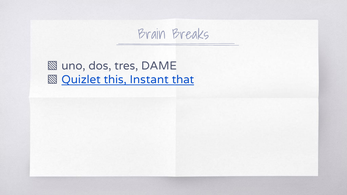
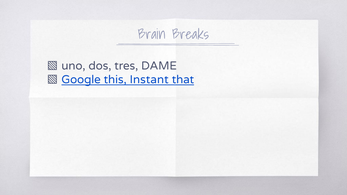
Quizlet: Quizlet -> Google (81, 80)
